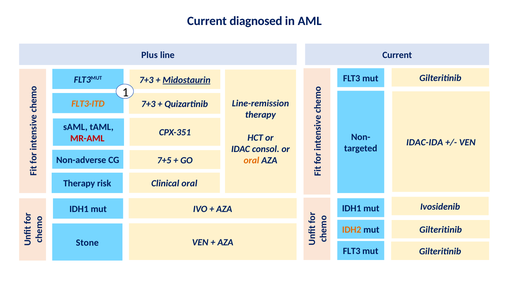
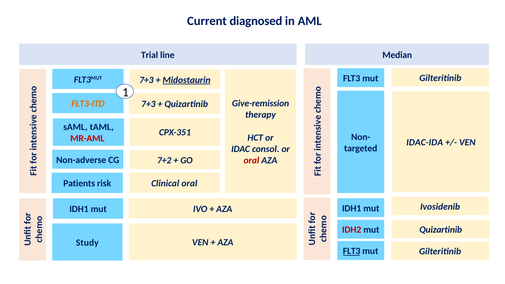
Plus: Plus -> Trial (150, 55)
line Current: Current -> Median (397, 55)
Line-remission: Line-remission -> Give-remission (261, 104)
7+5: 7+5 -> 7+2 (164, 160)
oral colour: orange -> red (251, 160)
Therapy: Therapy -> Patients (79, 184)
IDH2 colour: orange -> red (352, 230)
Gilteritinib: Gilteritinib -> Quizartinib (441, 230)
Stone: Stone -> Study (87, 243)
FLT3 underline: none -> present (352, 251)
